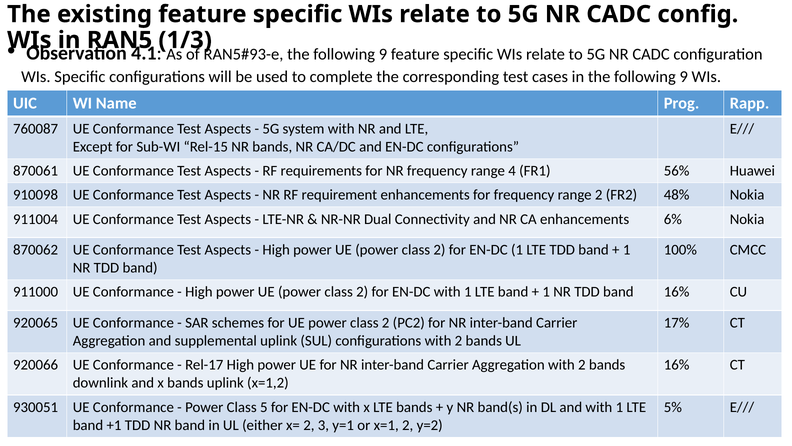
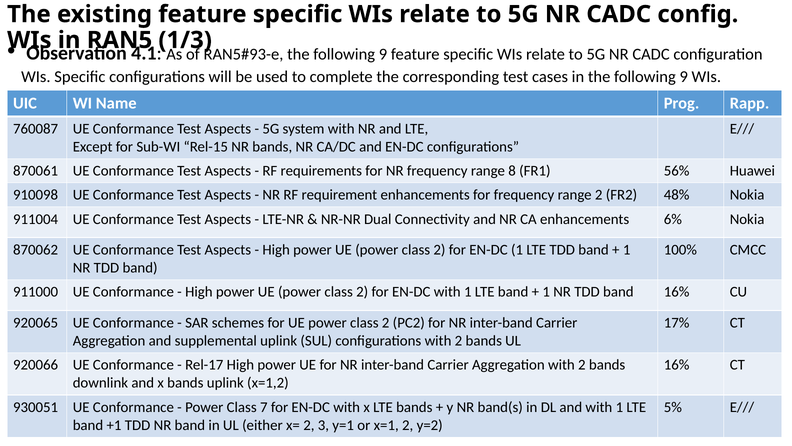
4: 4 -> 8 (512, 171)
5: 5 -> 7 (264, 407)
